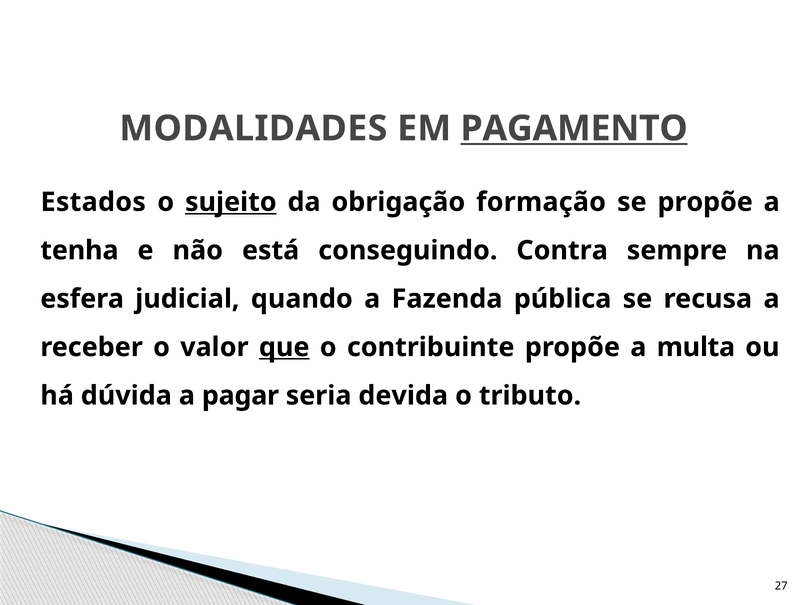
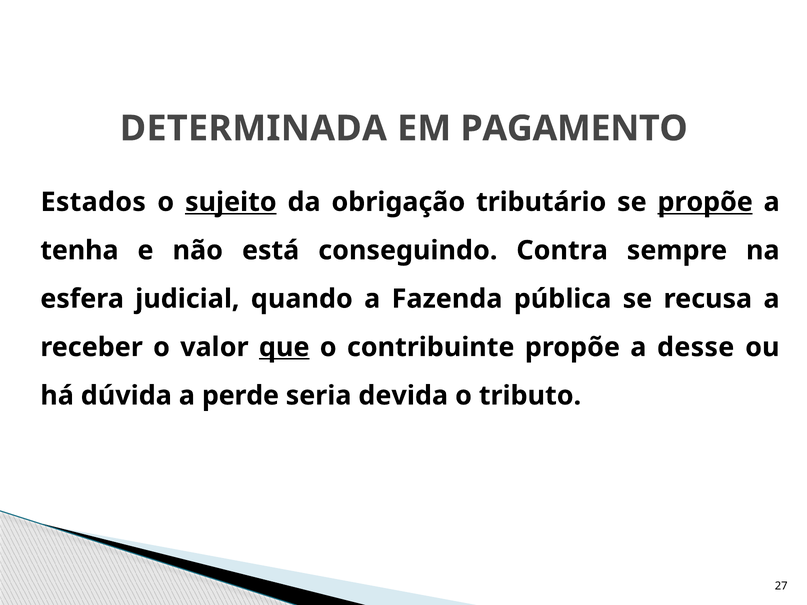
MODALIDADES: MODALIDADES -> DETERMINADA (253, 129)
PAGAMENTO underline: present -> none (574, 129)
formação: formação -> tributário (541, 202)
propõe underline: none -> present (705, 202)
multa: multa -> desse (696, 347)
pagar: pagar -> perde (240, 396)
